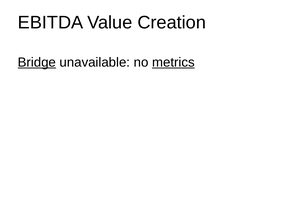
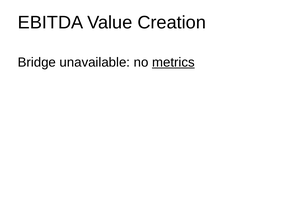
Bridge underline: present -> none (37, 62)
